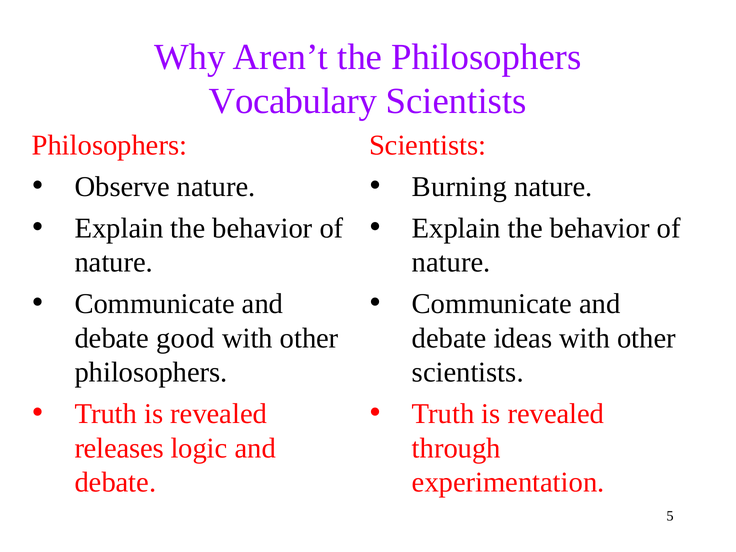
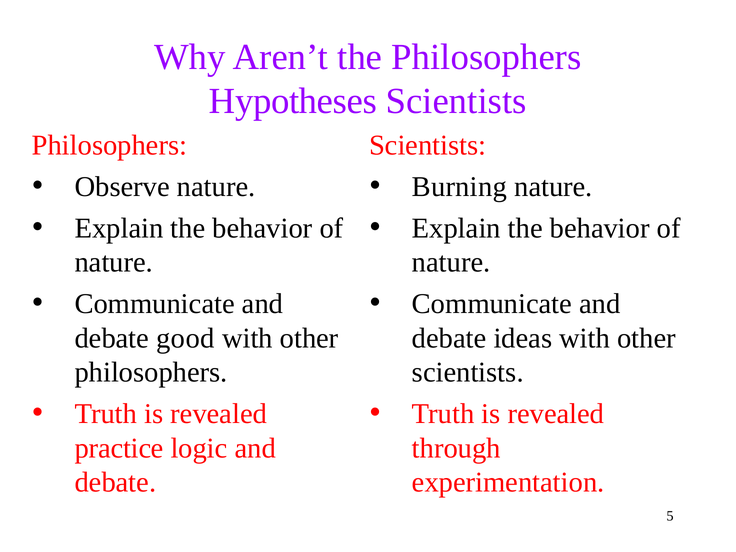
Vocabulary: Vocabulary -> Hypotheses (293, 101)
releases: releases -> practice (119, 448)
